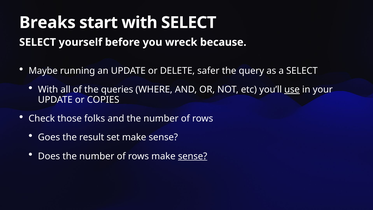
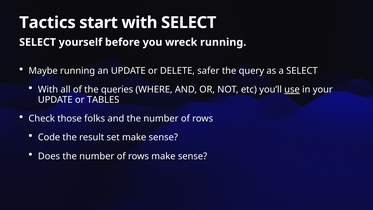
Breaks: Breaks -> Tactics (47, 23)
wreck because: because -> running (223, 42)
COPIES: COPIES -> TABLES (103, 100)
Goes: Goes -> Code (49, 137)
sense underline: present -> none (193, 156)
